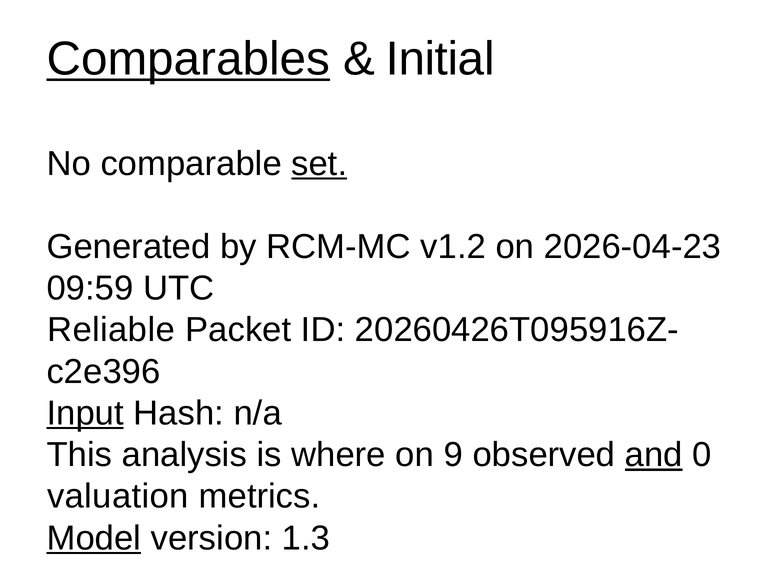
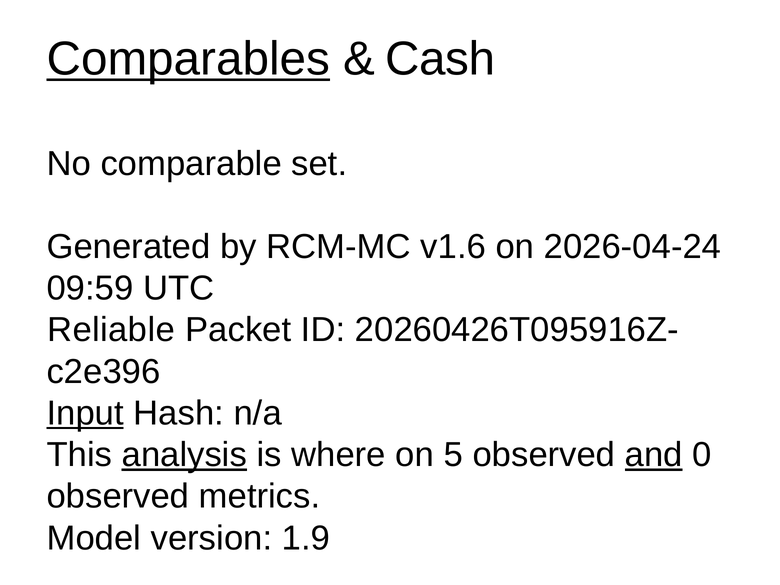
Initial: Initial -> Cash (440, 59)
set underline: present -> none (319, 164)
v1.2: v1.2 -> v1.6 (453, 247)
2026-04-23: 2026-04-23 -> 2026-04-24 (632, 247)
analysis underline: none -> present (184, 455)
9: 9 -> 5 (453, 455)
valuation: valuation -> observed (118, 496)
Model underline: present -> none (94, 538)
1.3: 1.3 -> 1.9 (306, 538)
